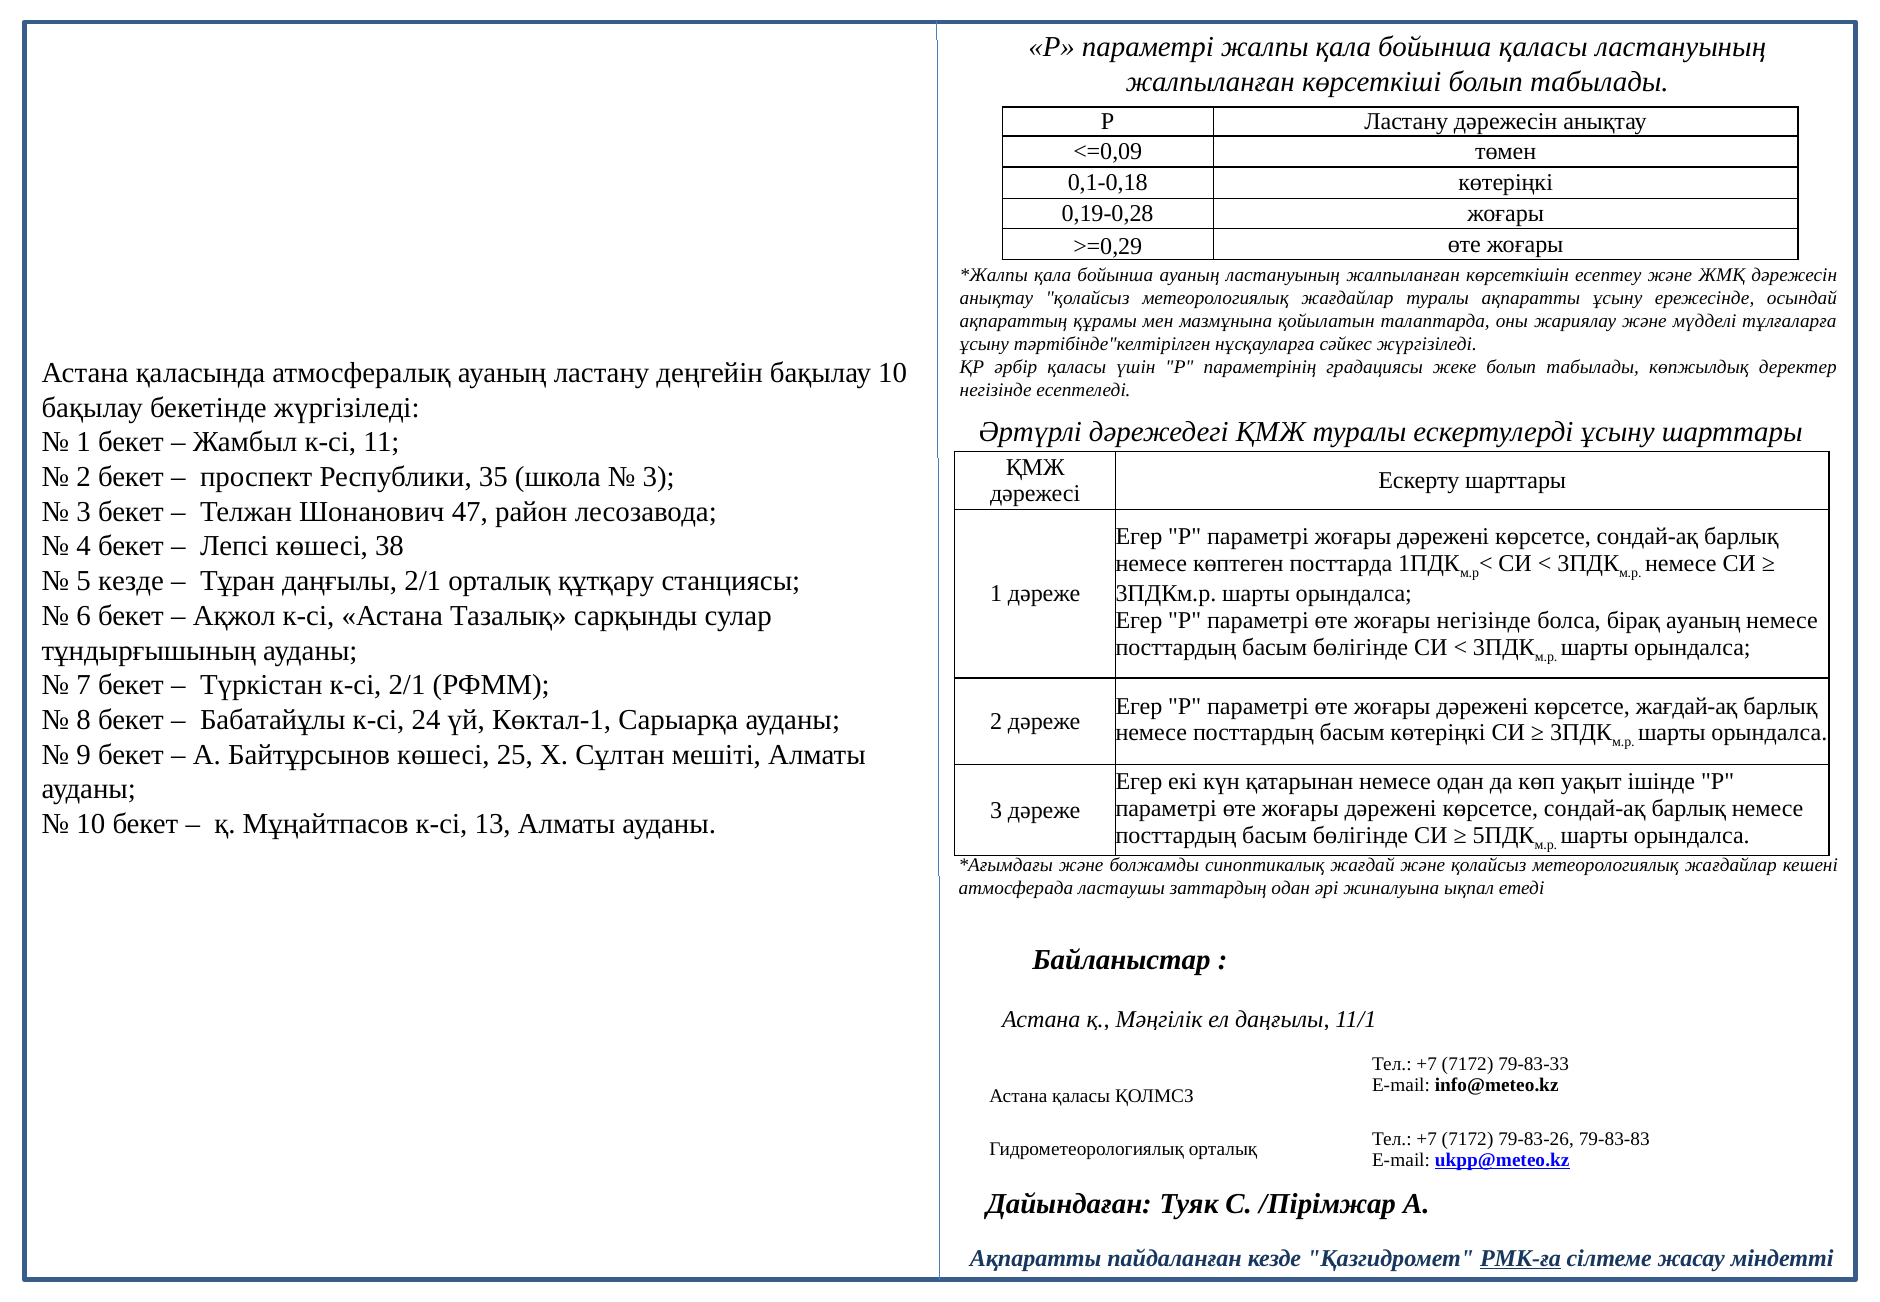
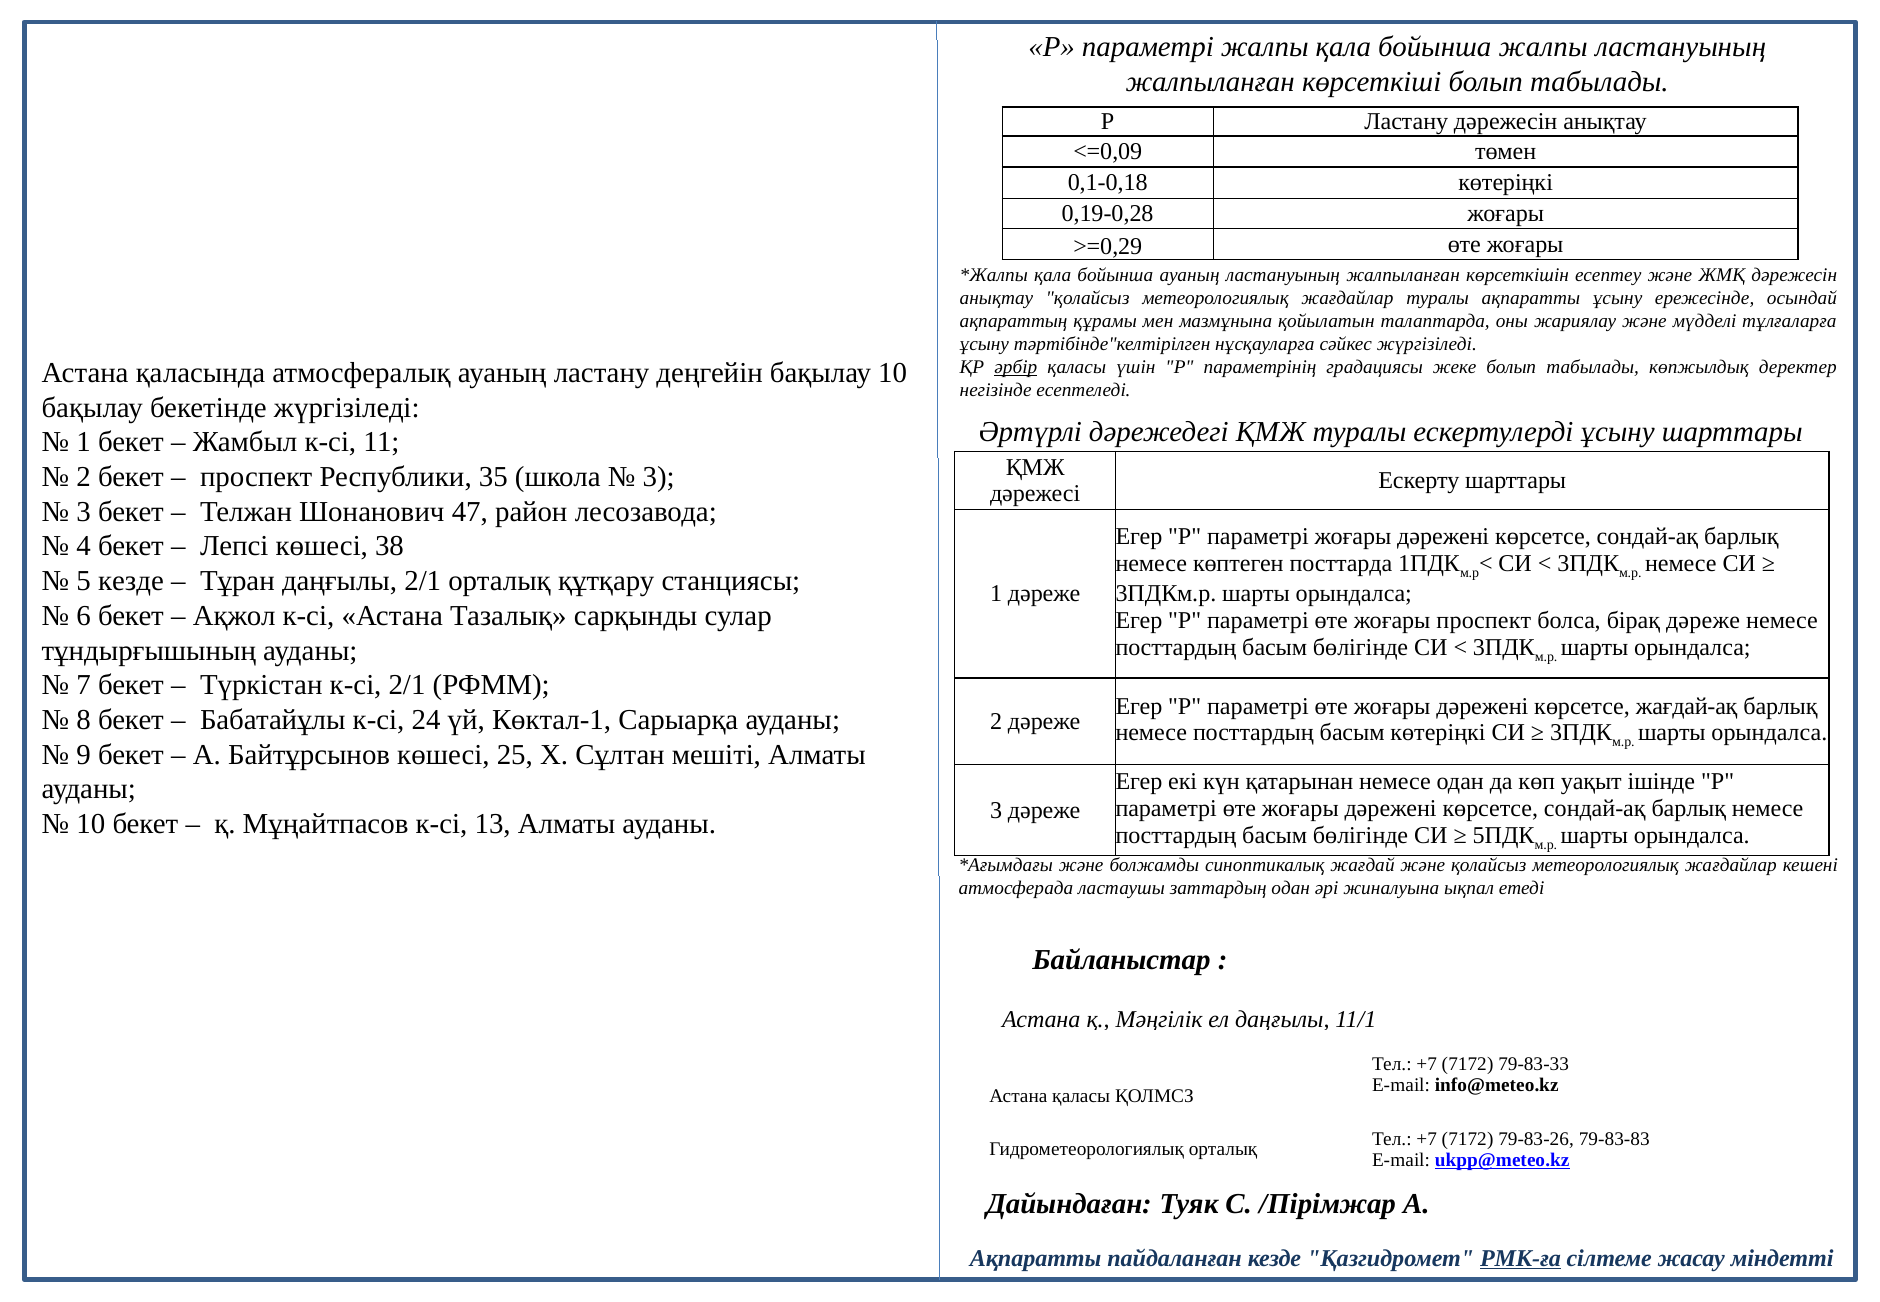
бойынша қаласы: қаласы -> жалпы (1543, 47)
әрбір underline: none -> present (1016, 367)
жоғары негізінде: негізінде -> проспект (1484, 620)
бірақ ауаның: ауаның -> дәреже (1703, 620)
